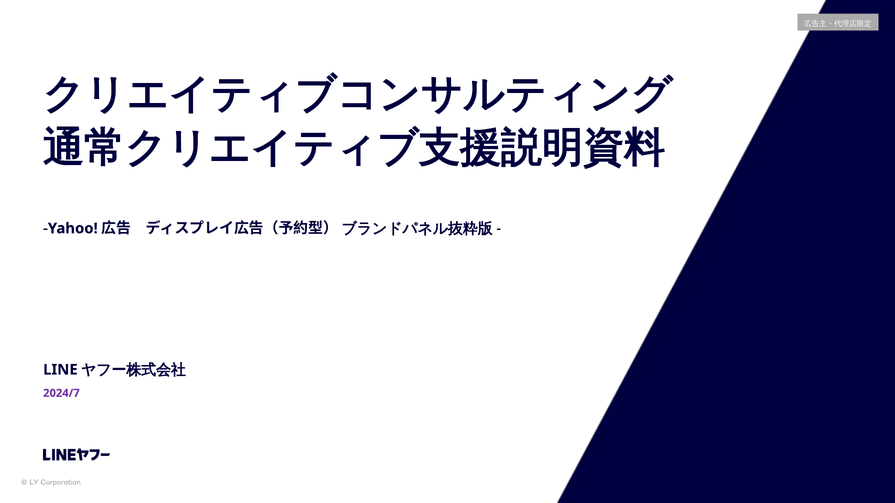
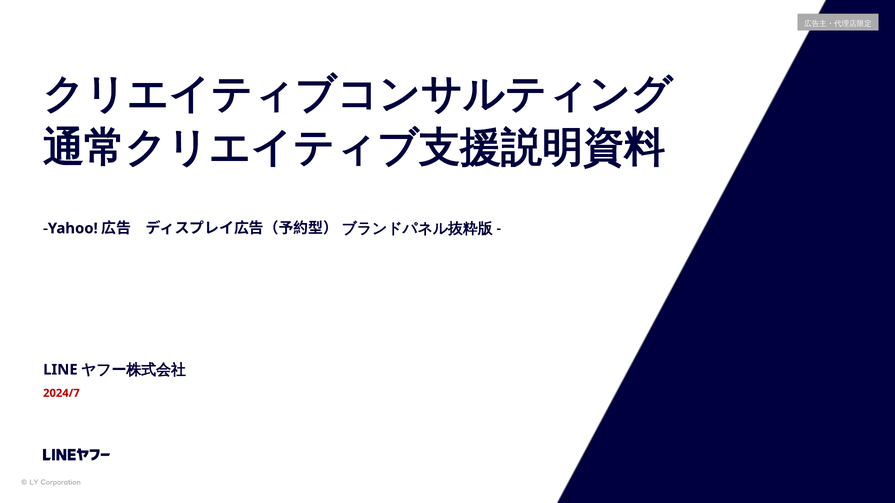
2024/7 colour: purple -> red (61, 393)
